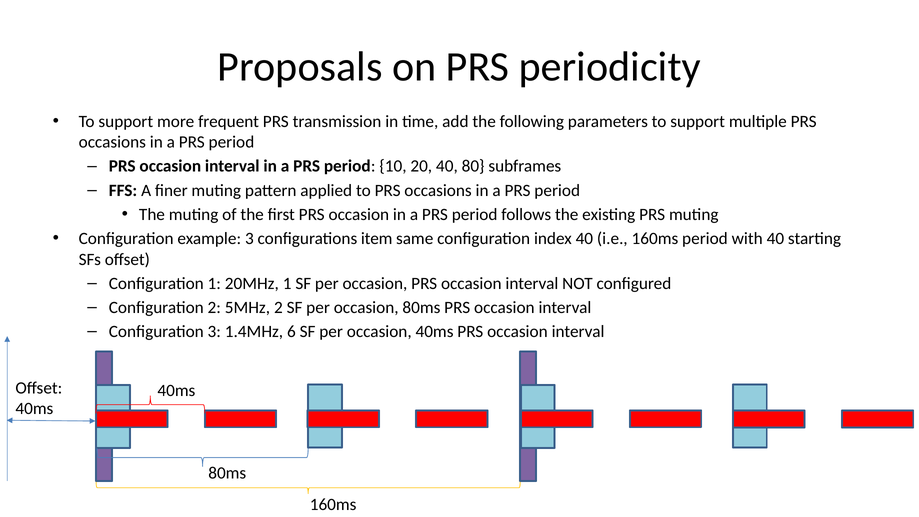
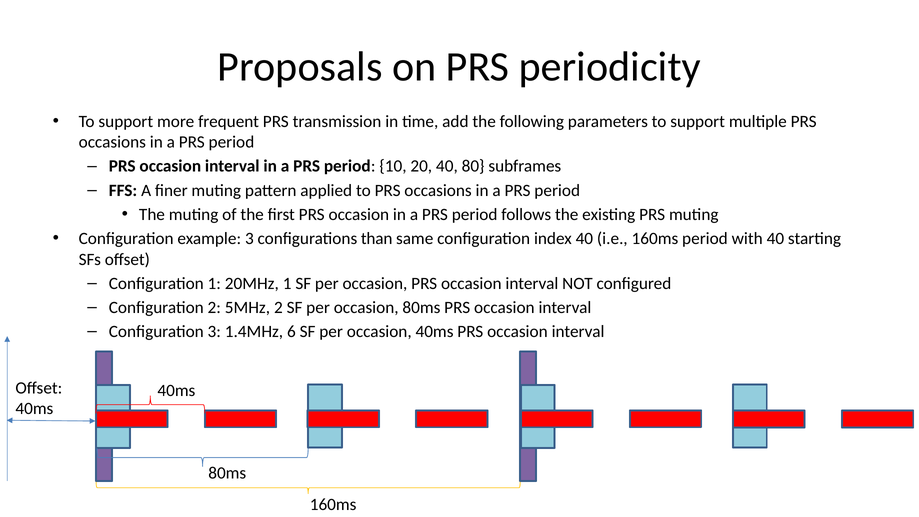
item: item -> than (377, 239)
